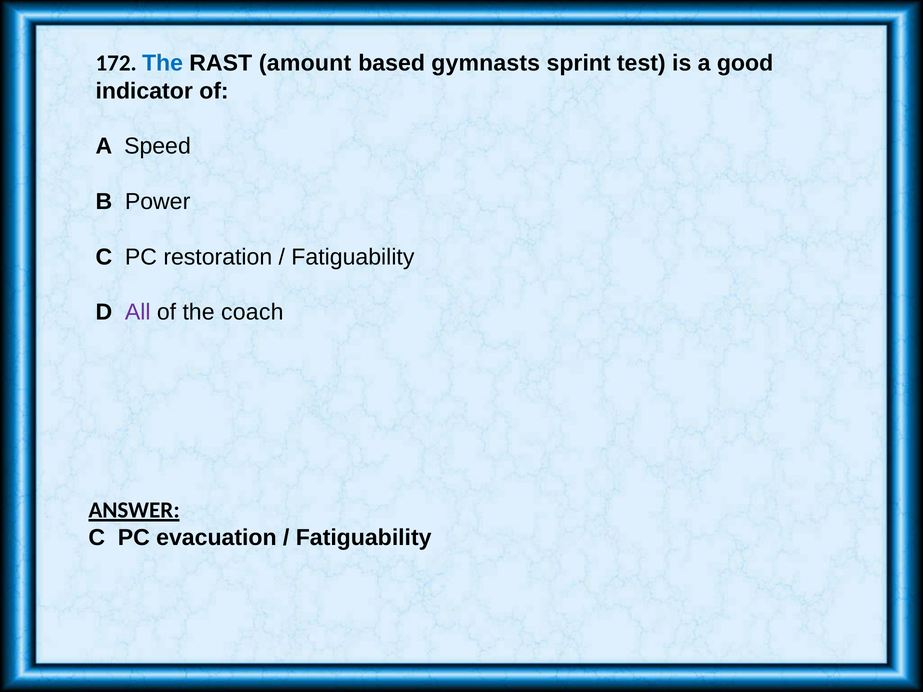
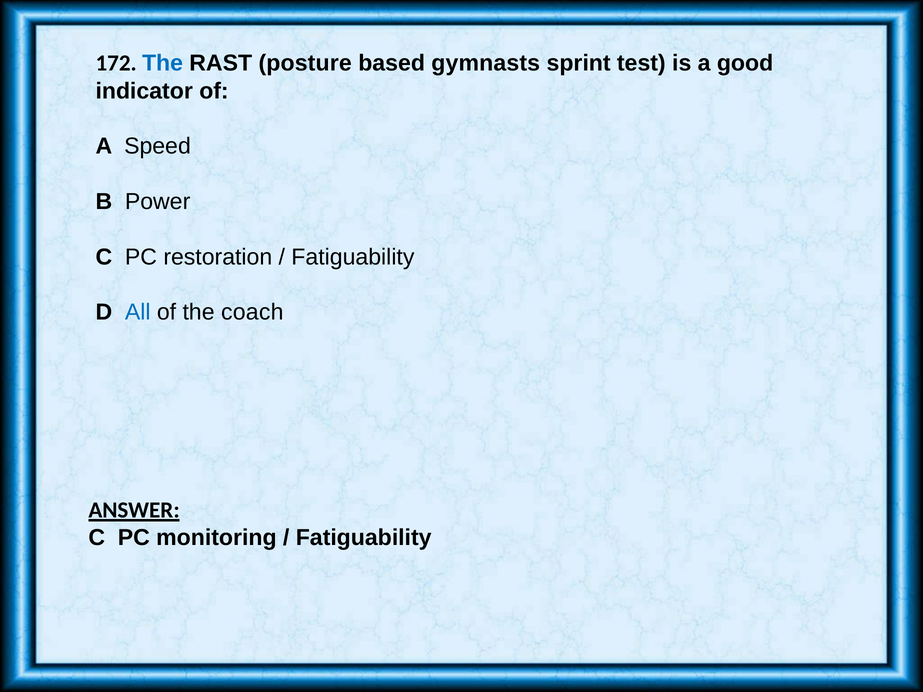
amount: amount -> posture (305, 63)
All colour: purple -> blue (138, 312)
evacuation: evacuation -> monitoring (216, 538)
